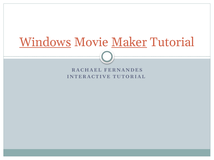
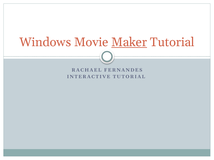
Windows underline: present -> none (45, 42)
